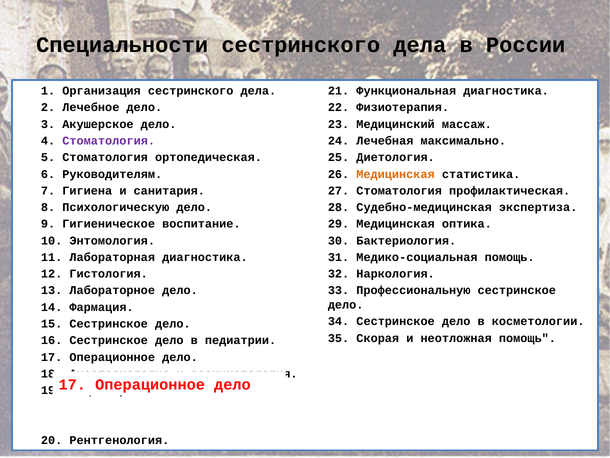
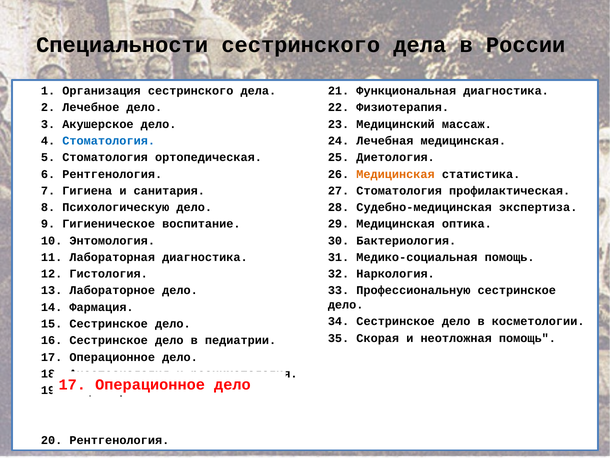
Стоматология colour: purple -> blue (109, 141)
Лечебная максимально: максимально -> медицинская (463, 141)
6 Руководителям: Руководителям -> Рентгенология (112, 174)
